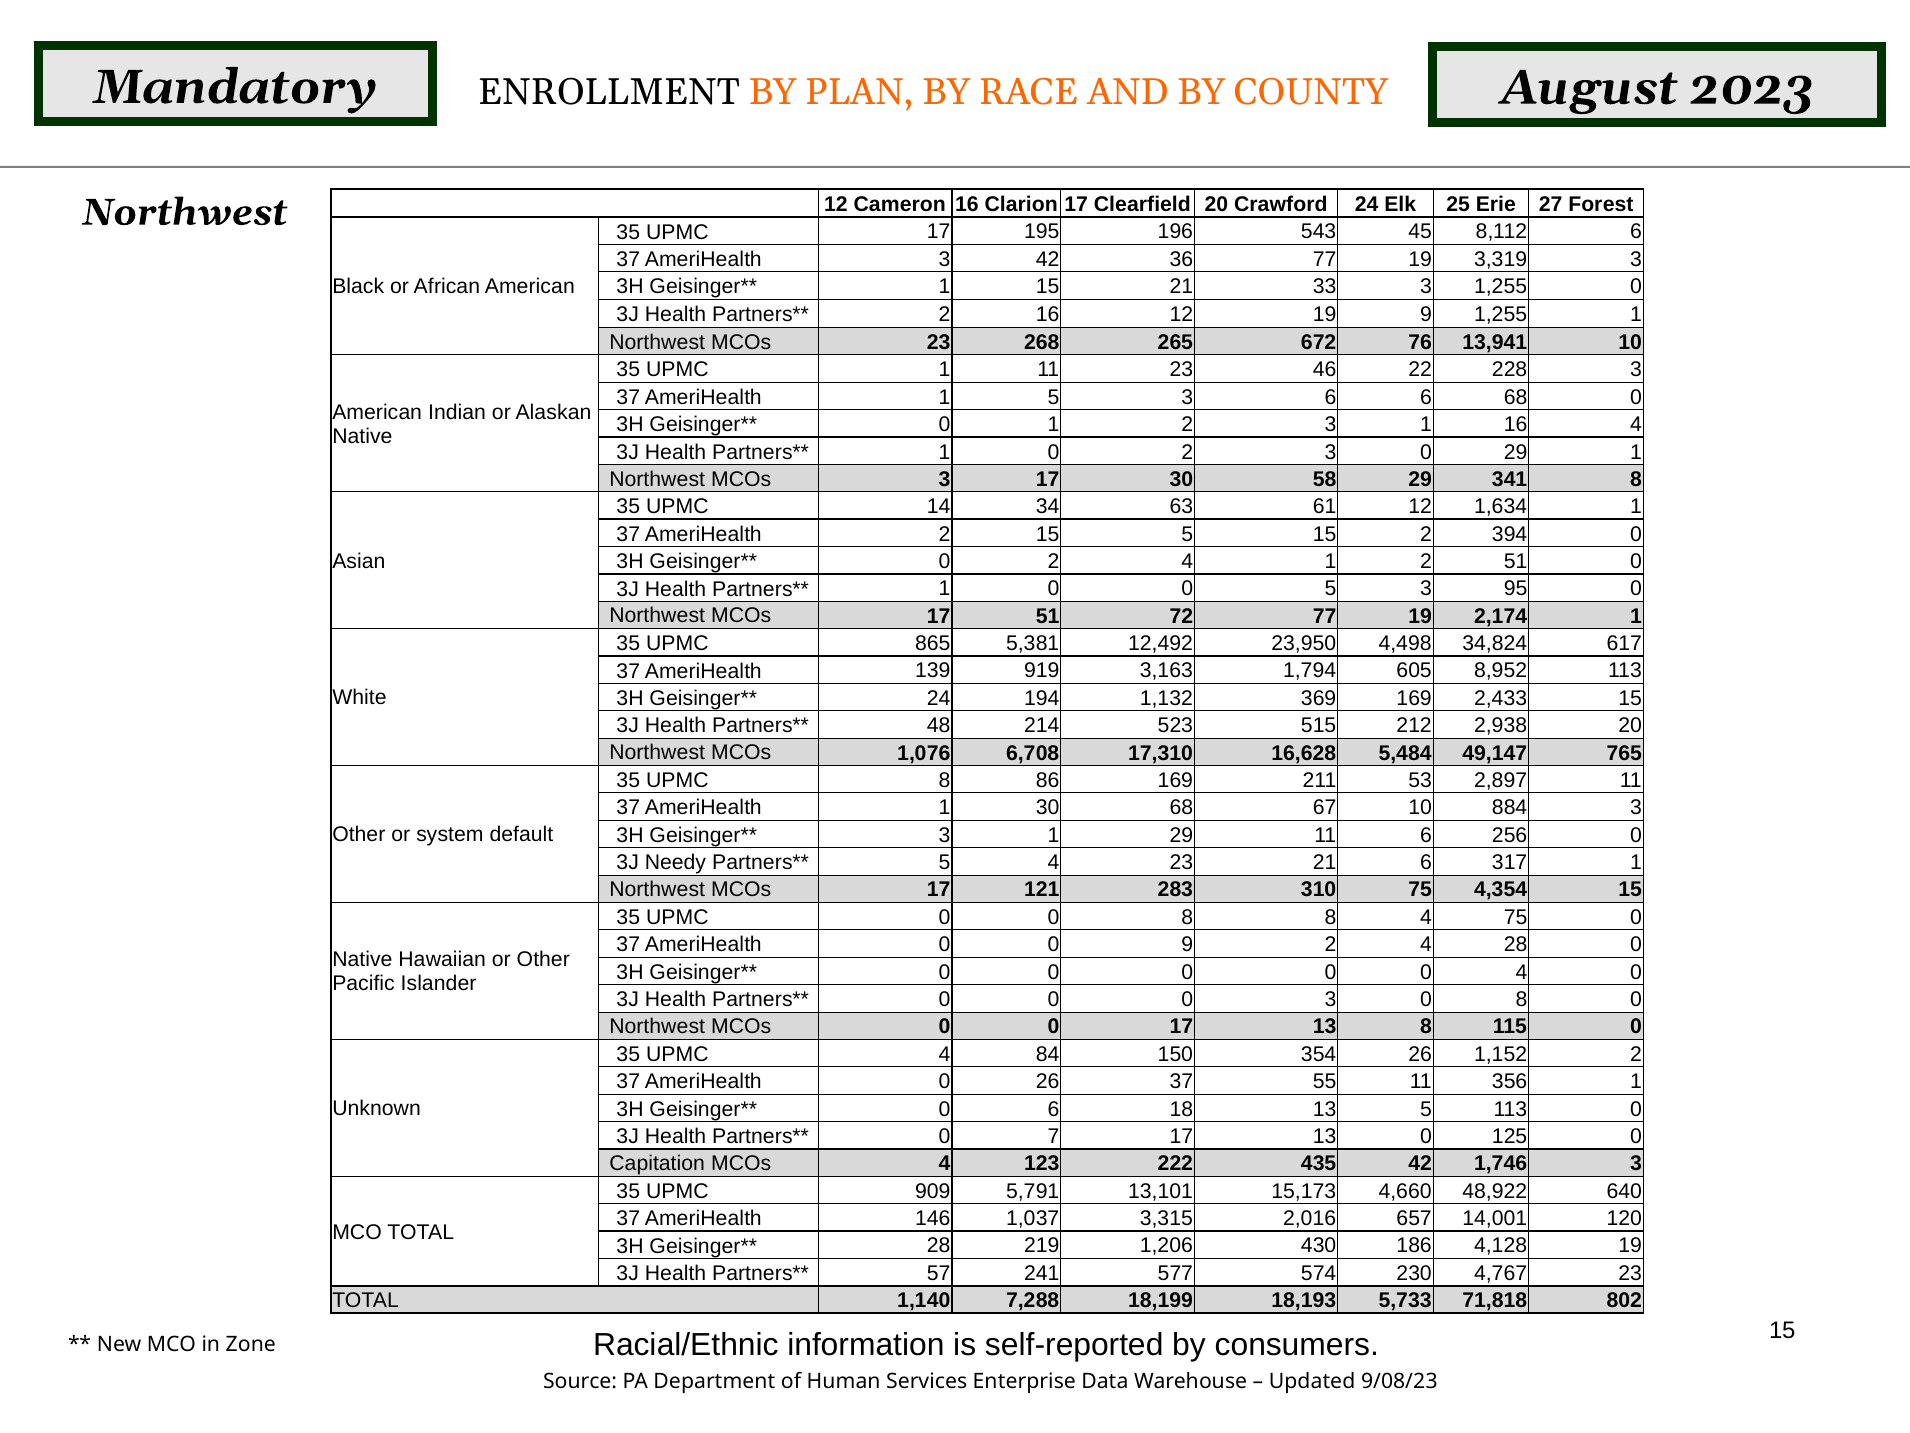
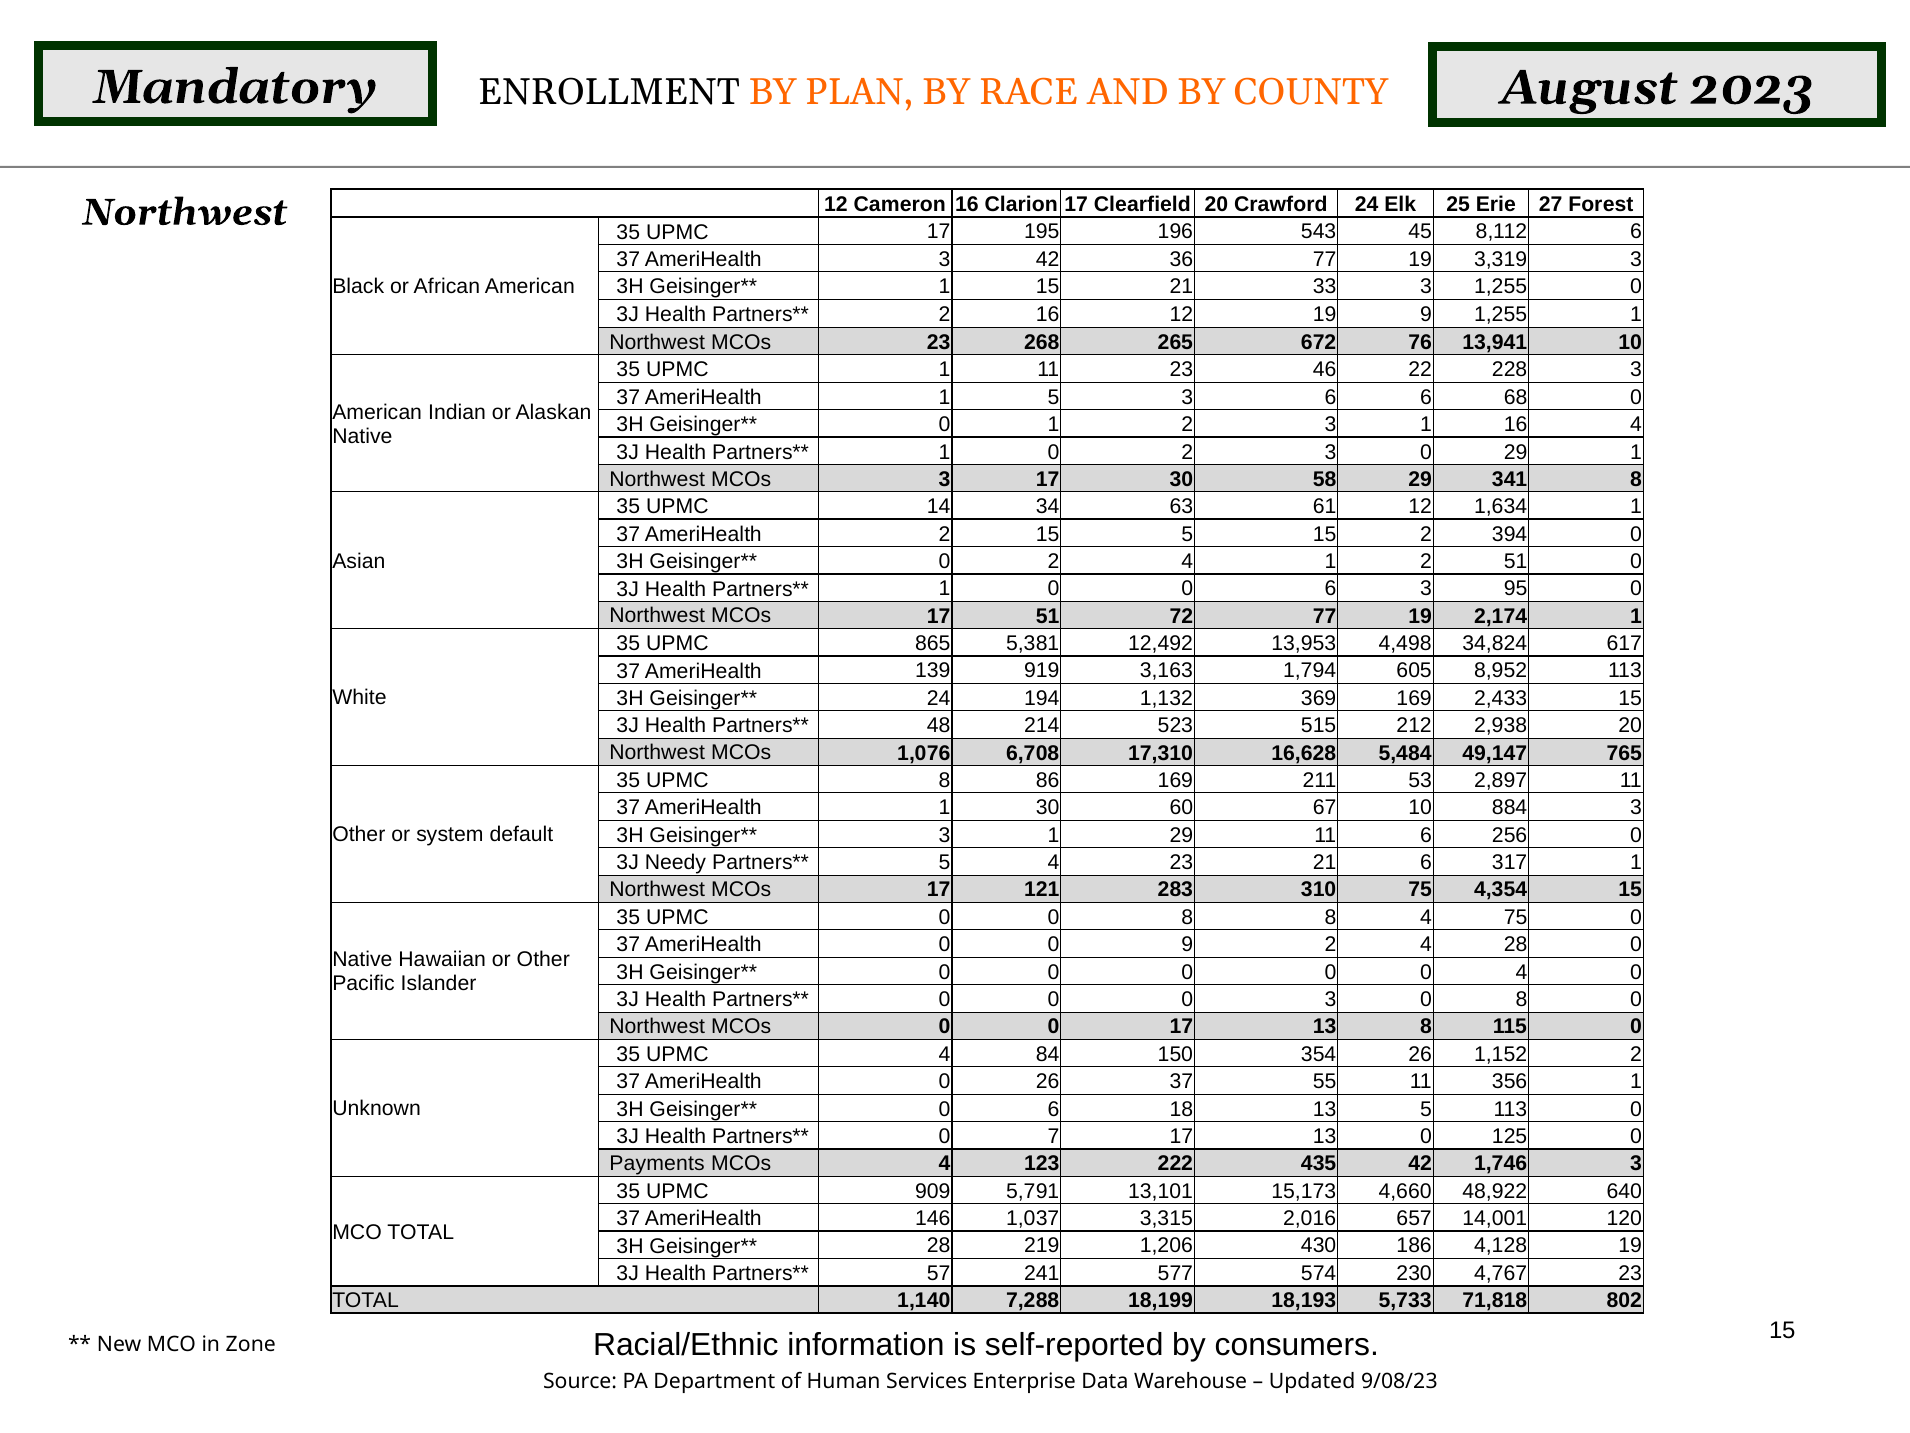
0 0 5: 5 -> 6 (1330, 589)
23,950: 23,950 -> 13,953 (1304, 643)
30 68: 68 -> 60 (1181, 808)
Capitation: Capitation -> Payments (657, 1163)
